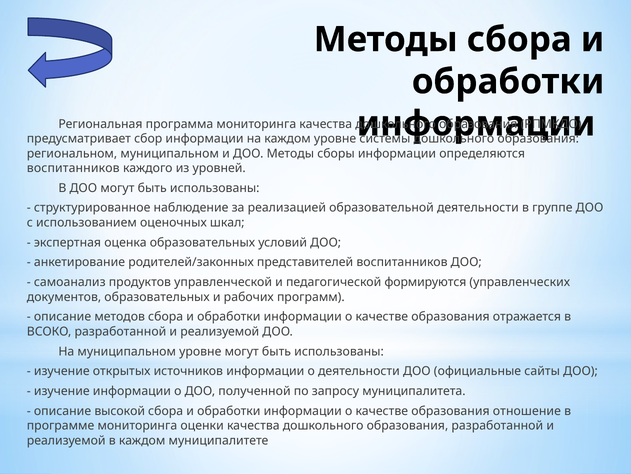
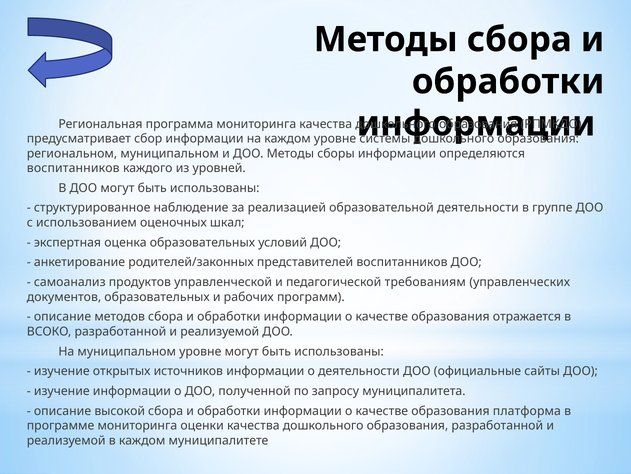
формируются: формируются -> требованиям (425, 282)
отношение: отношение -> платформа (527, 410)
